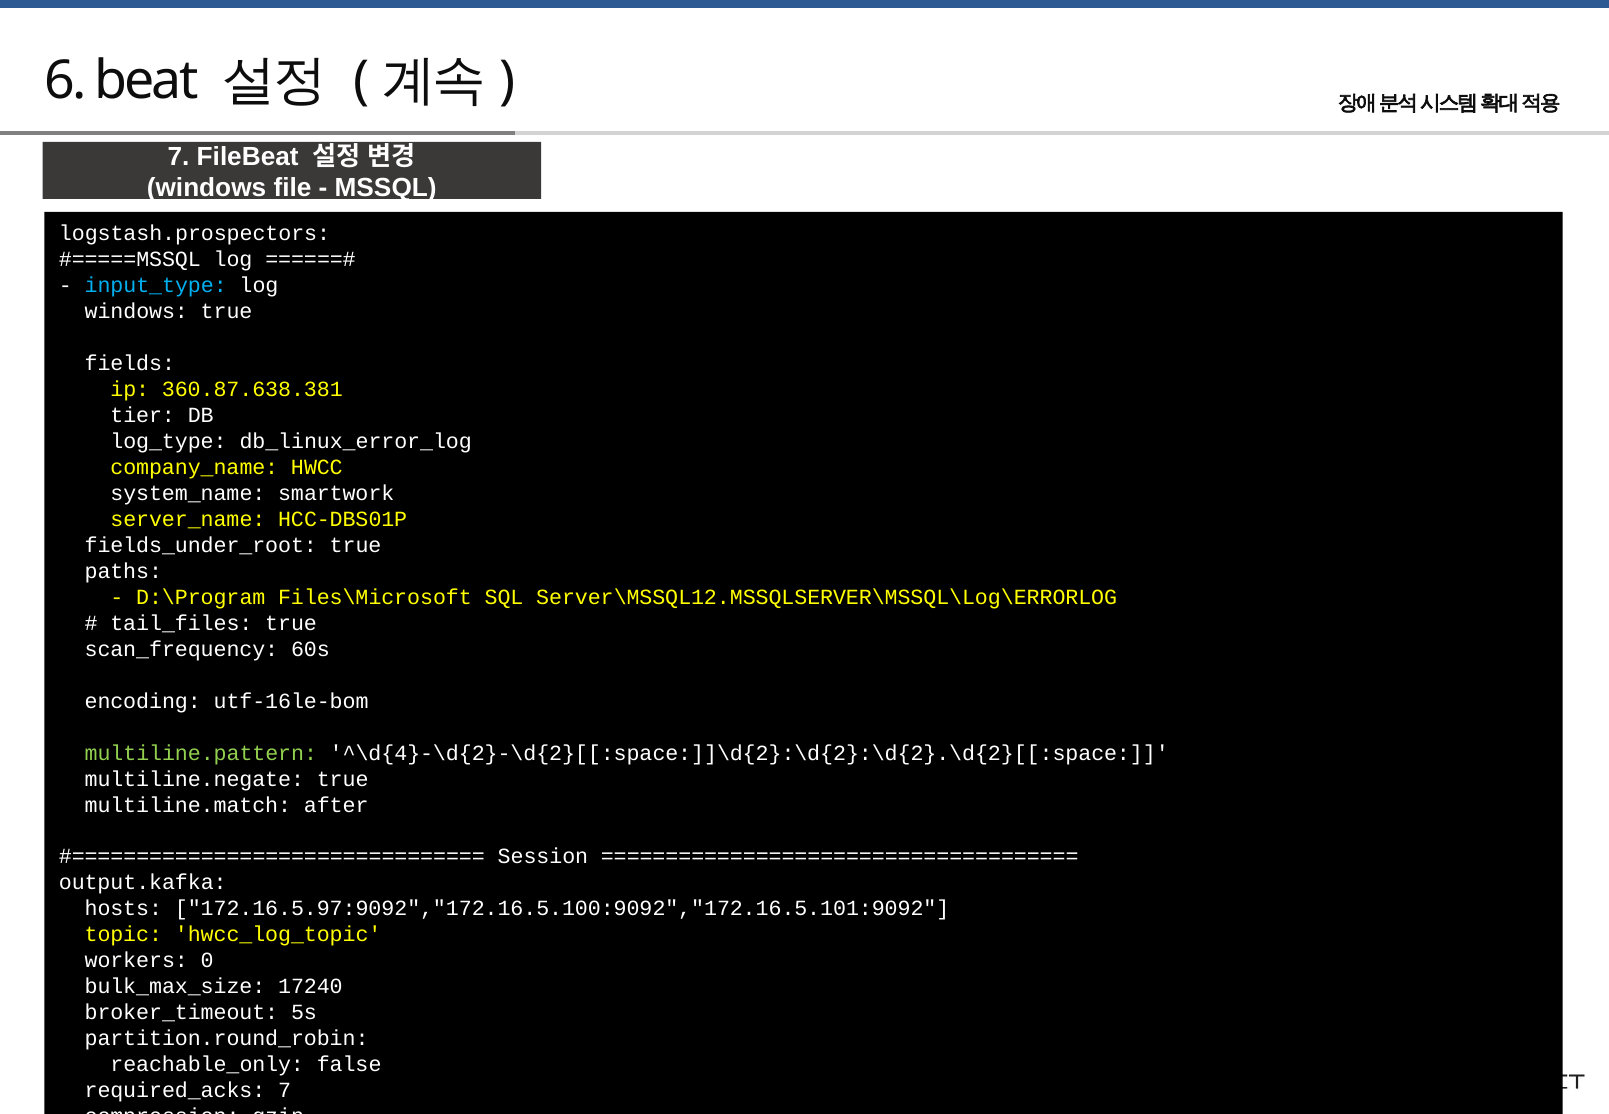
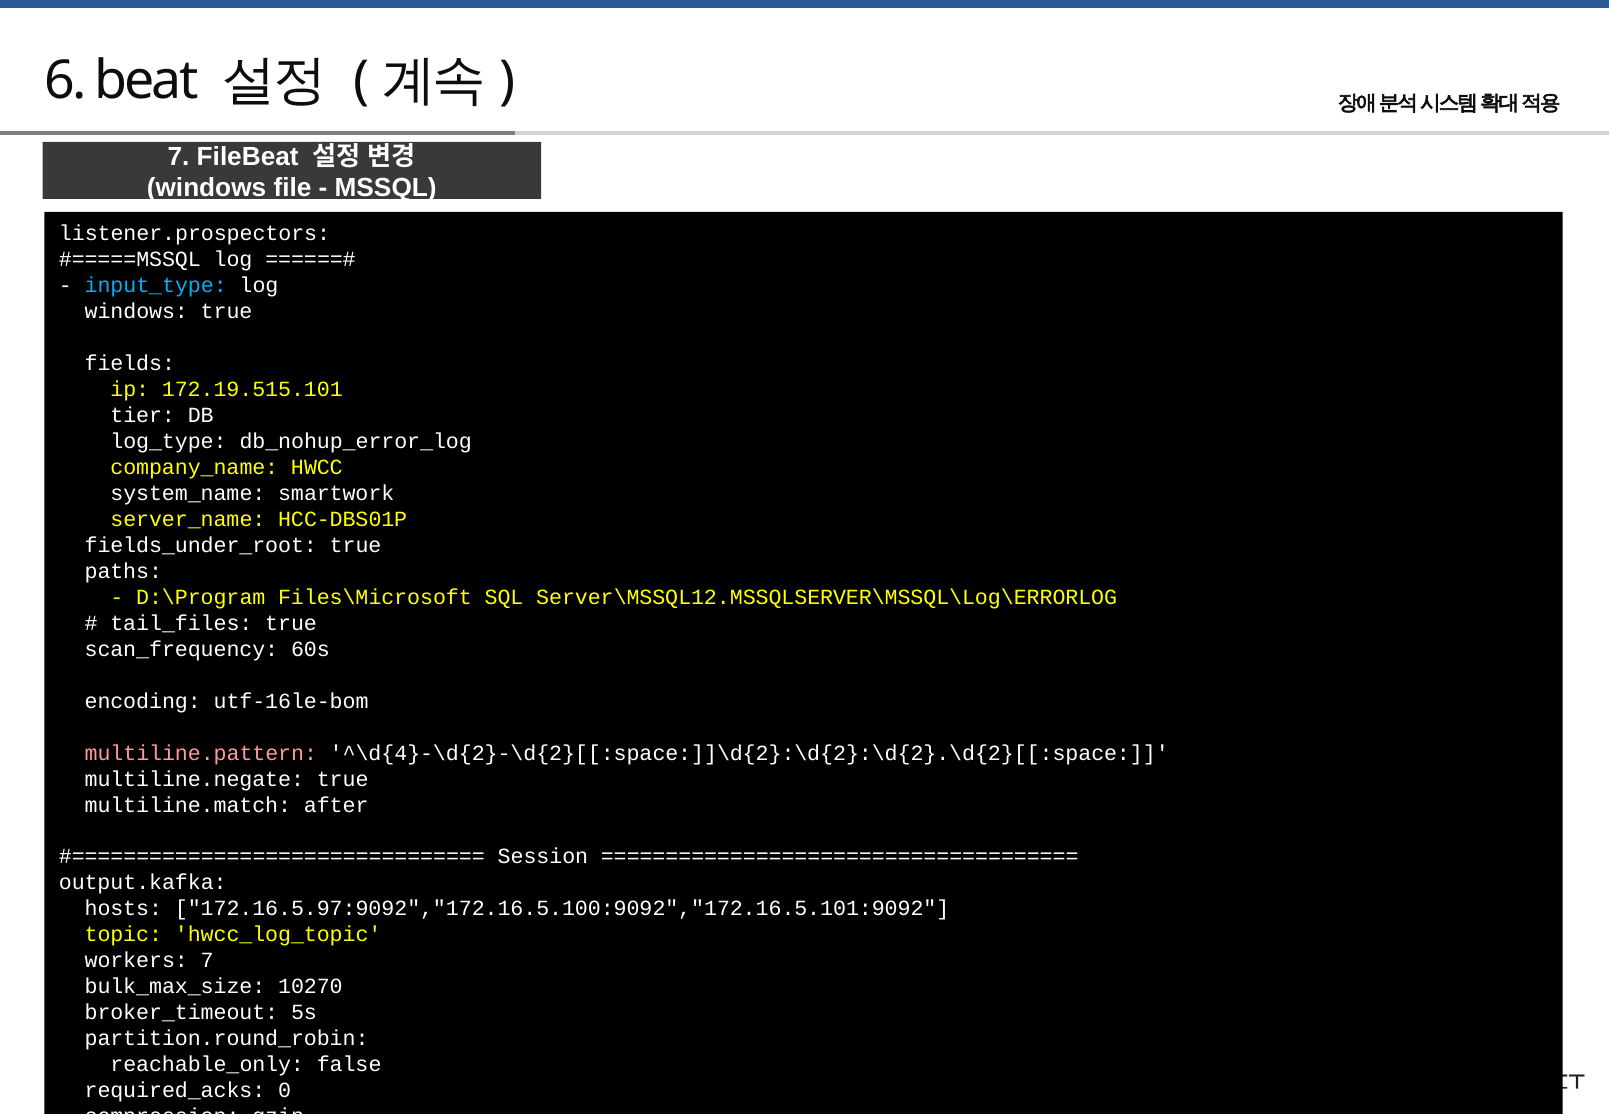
logstash.prospectors: logstash.prospectors -> listener.prospectors (195, 234)
360.87.638.381: 360.87.638.381 -> 172.19.515.101 (252, 389)
db_linux_error_log: db_linux_error_log -> db_nohup_error_log (356, 441)
multiline.pattern colour: light green -> pink (201, 753)
workers 0: 0 -> 7 (207, 961)
17240: 17240 -> 10270 (310, 987)
7: 7 -> 0 (285, 1090)
